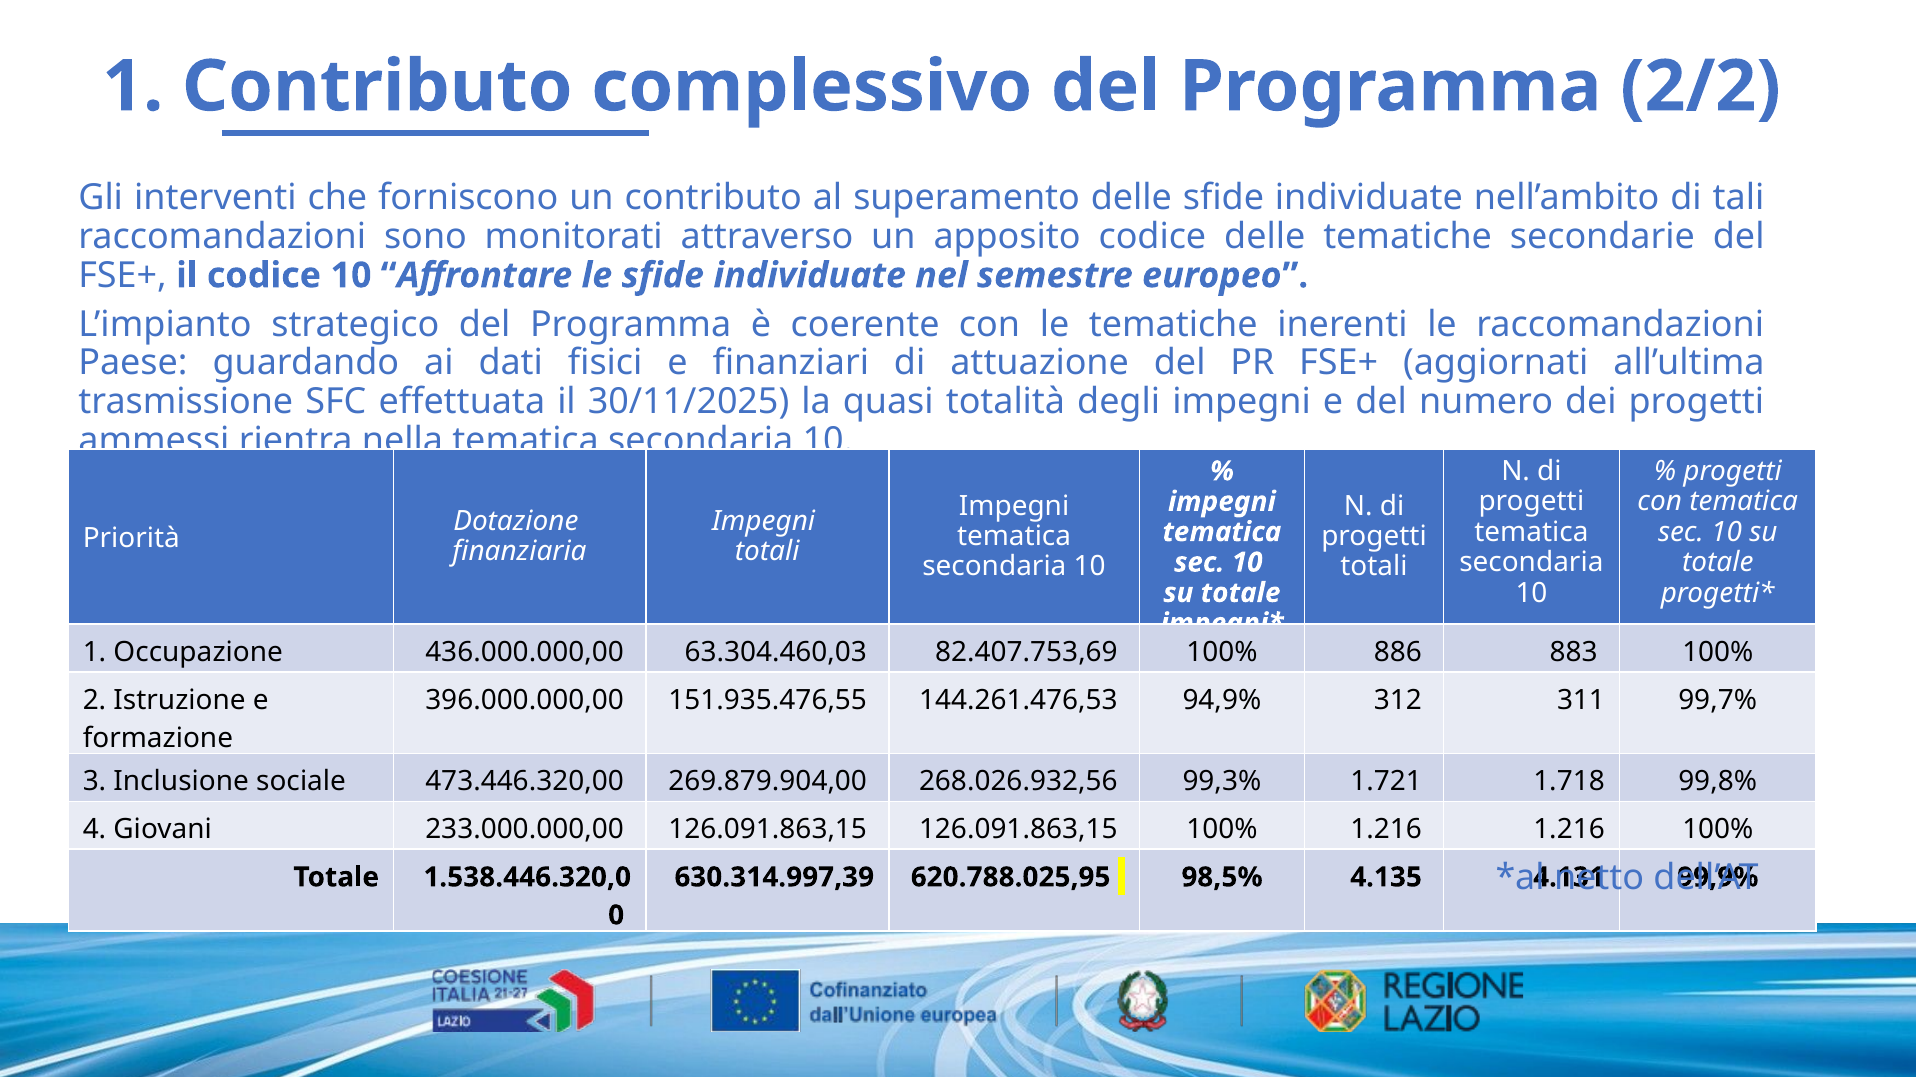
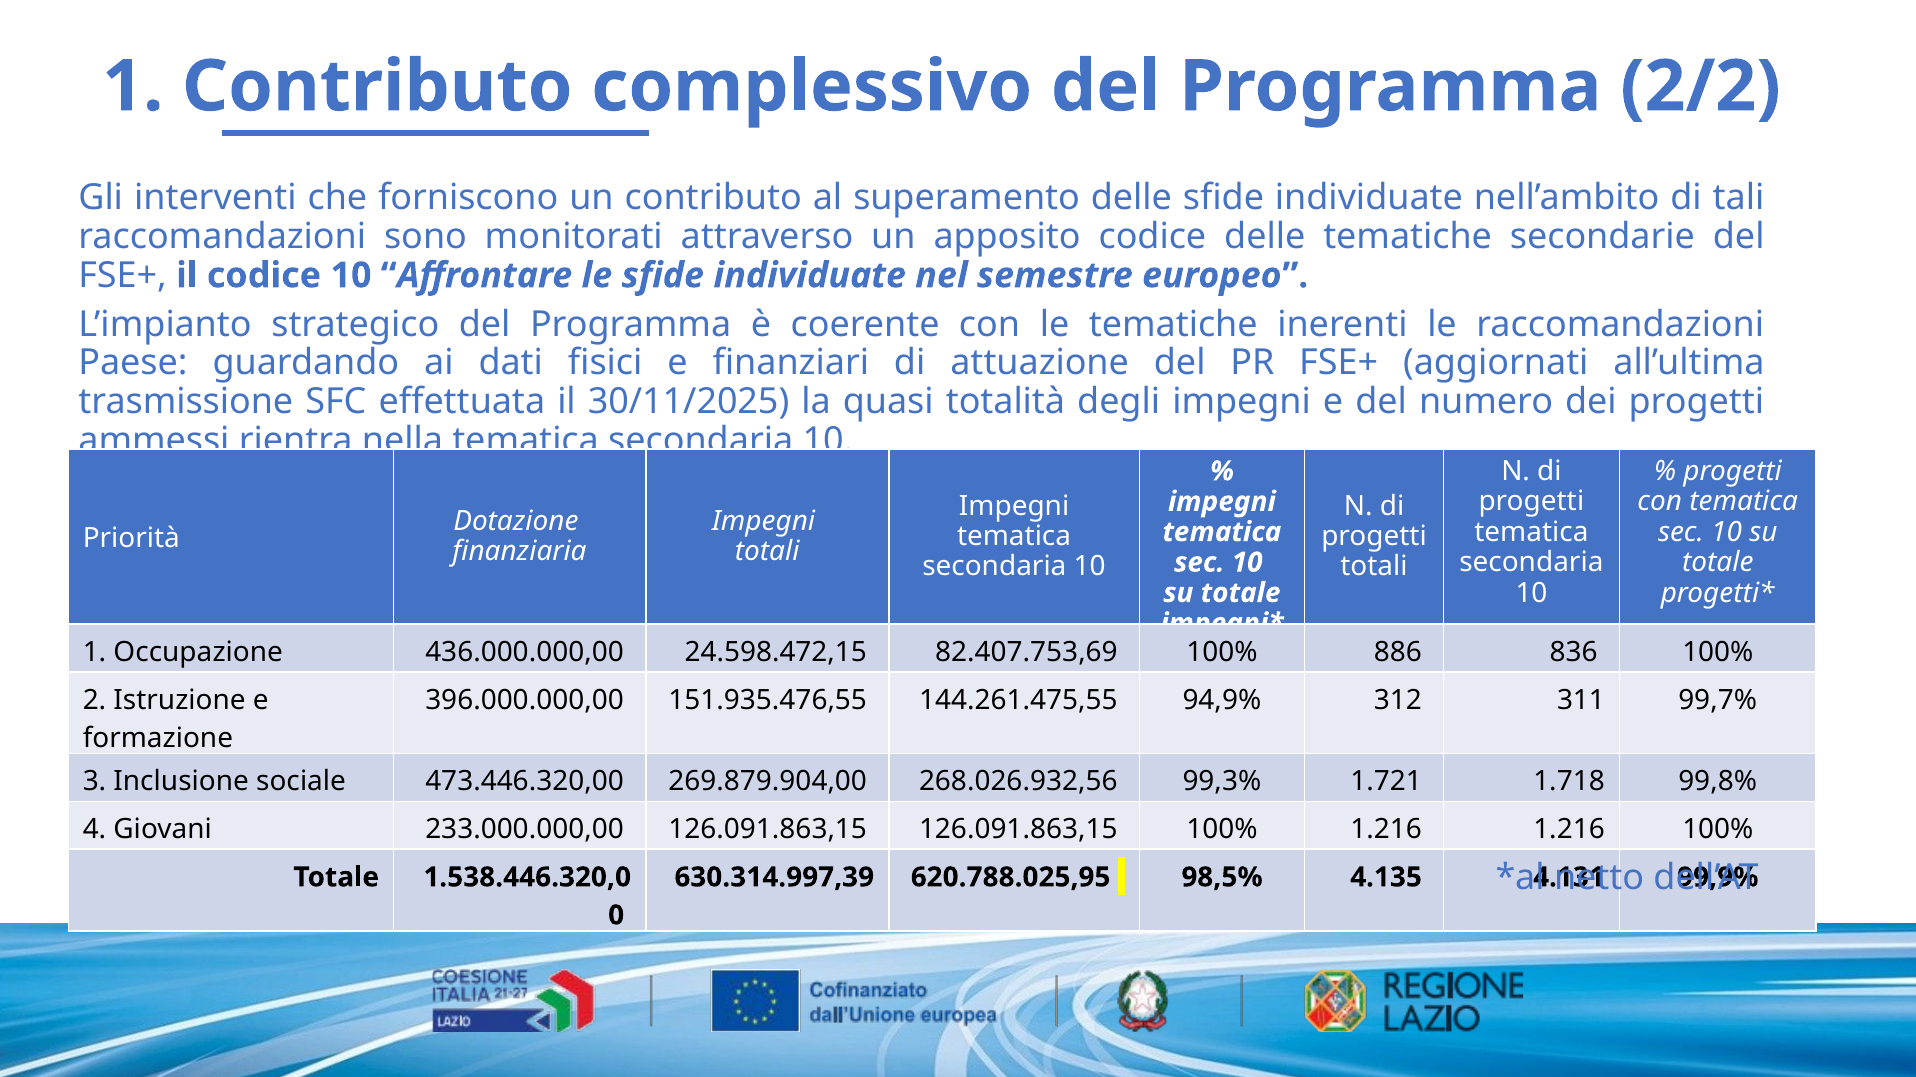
63.304.460,03: 63.304.460,03 -> 24.598.472,15 (776, 652)
883: 883 -> 836 (1574, 652)
144.261.476,53: 144.261.476,53 -> 144.261.475,55 (1018, 700)
